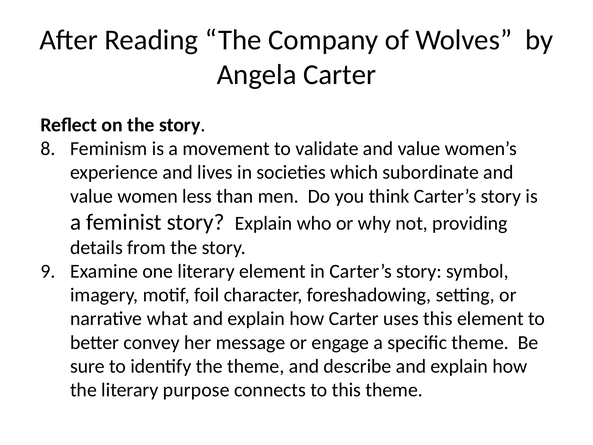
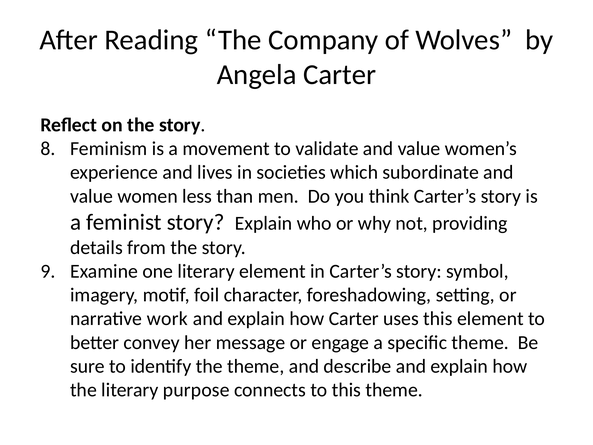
what: what -> work (167, 319)
